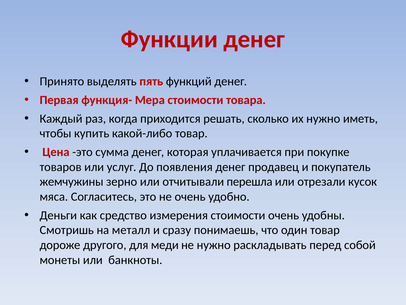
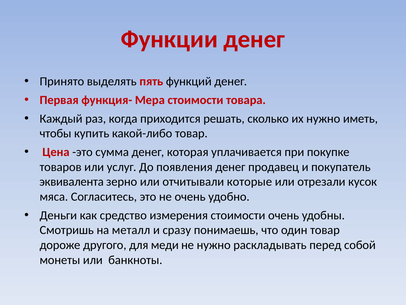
жемчужины: жемчужины -> эквивалента (72, 182)
перешла: перешла -> которые (249, 182)
